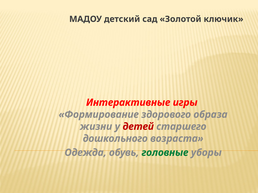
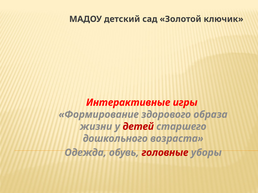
головные colour: green -> red (165, 153)
